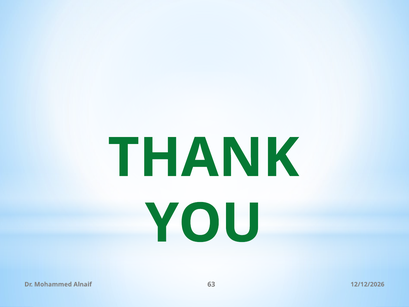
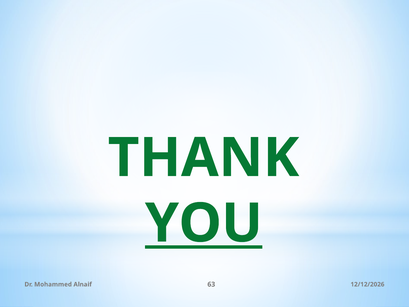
YOU underline: none -> present (204, 223)
